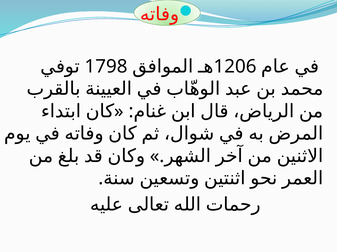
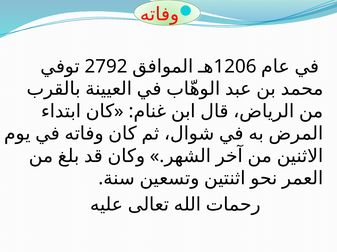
1798: 1798 -> 2792 (106, 67)
